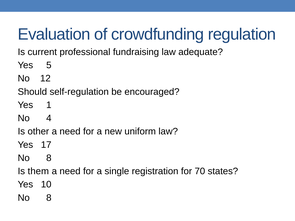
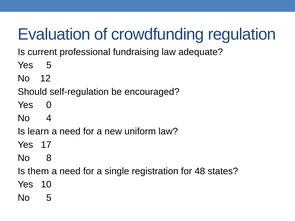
1: 1 -> 0 (49, 105)
other: other -> learn (38, 132)
70: 70 -> 48 (200, 171)
8: 8 -> 5 (49, 198)
